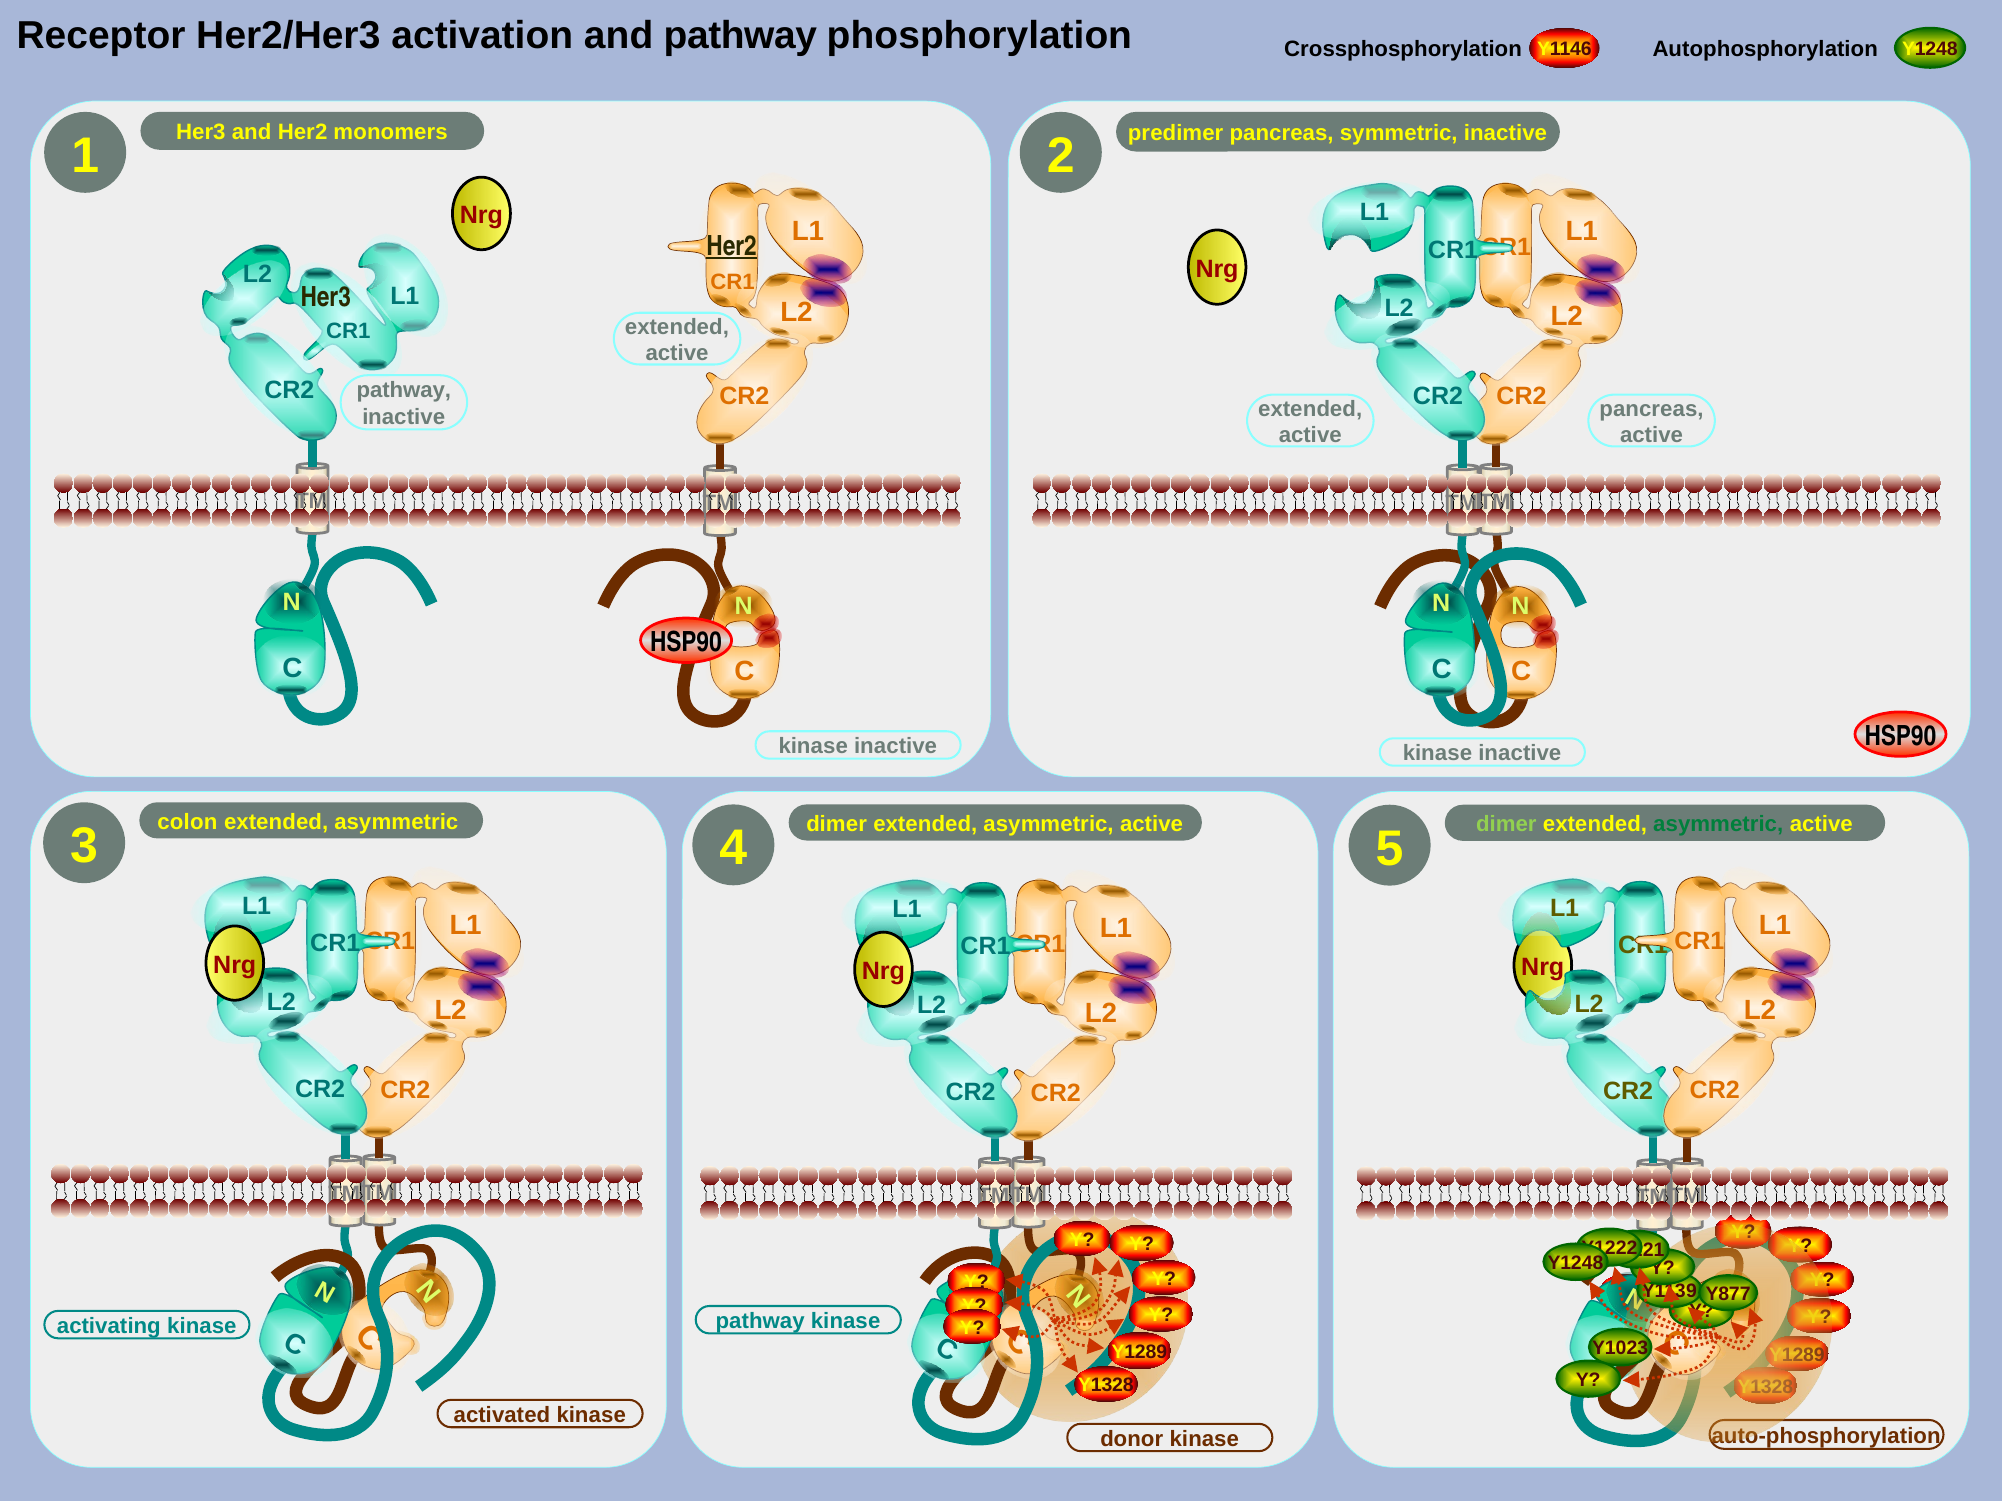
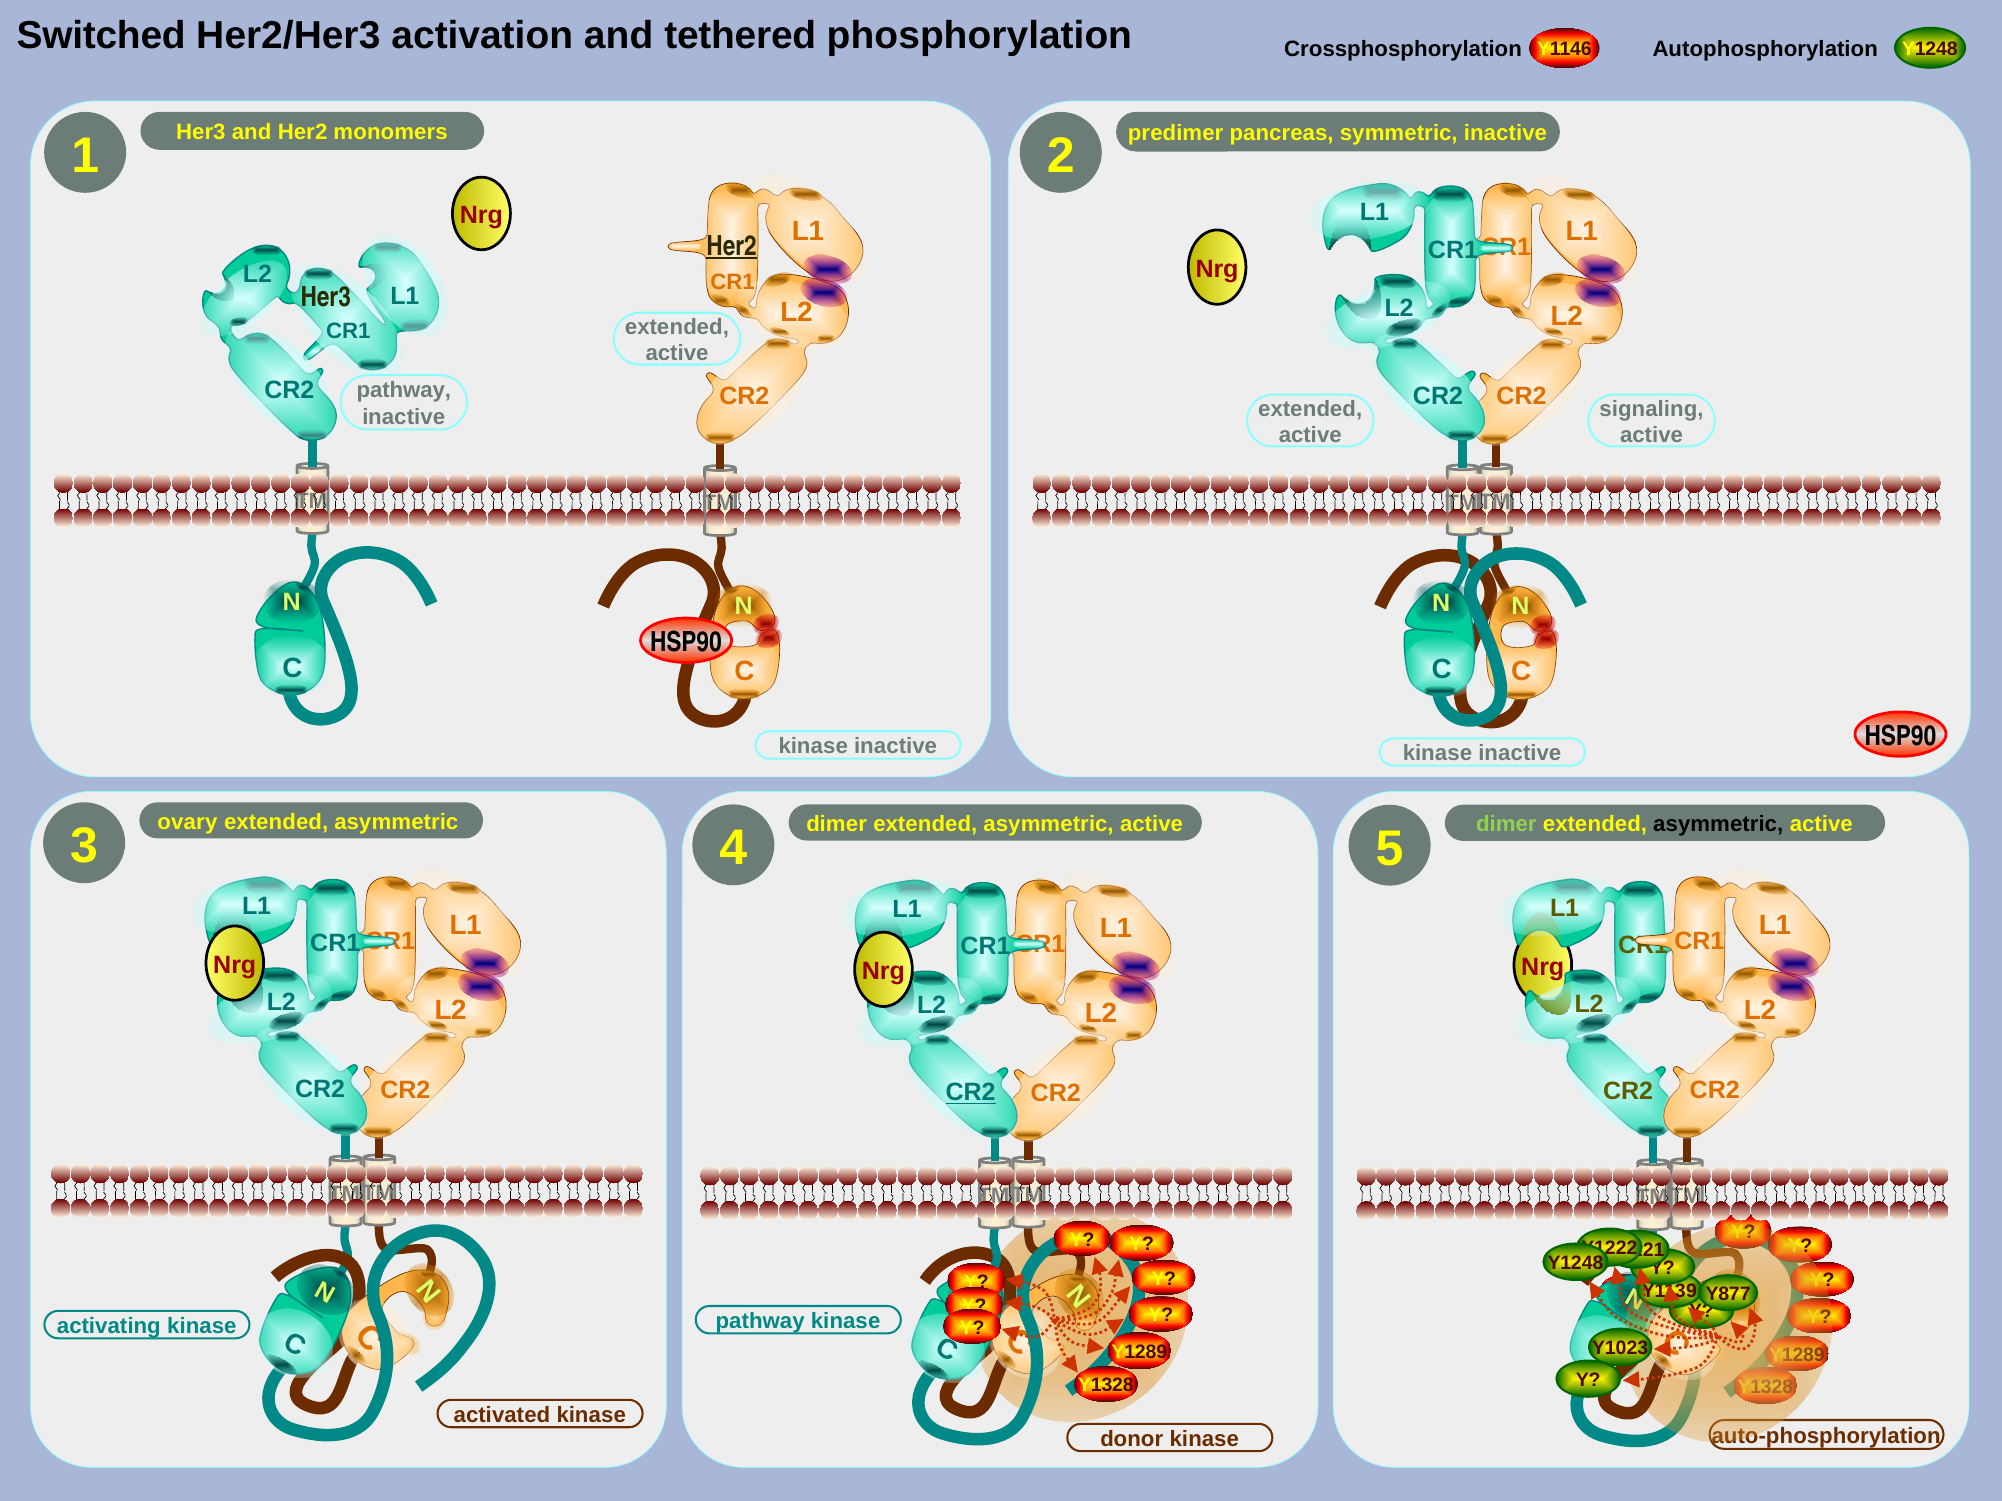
Receptor: Receptor -> Switched (101, 36)
and pathway: pathway -> tethered (740, 36)
pancreas: pancreas -> signaling (1652, 409)
colon: colon -> ovary (187, 822)
asymmetric colour: green -> black (1718, 825)
CR2 underline: none -> present (971, 1093)
